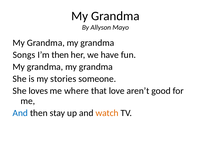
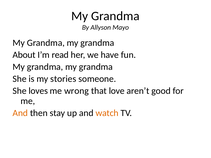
Songs: Songs -> About (24, 55)
I’m then: then -> read (60, 55)
where: where -> wrong (76, 91)
And colour: blue -> orange (20, 113)
